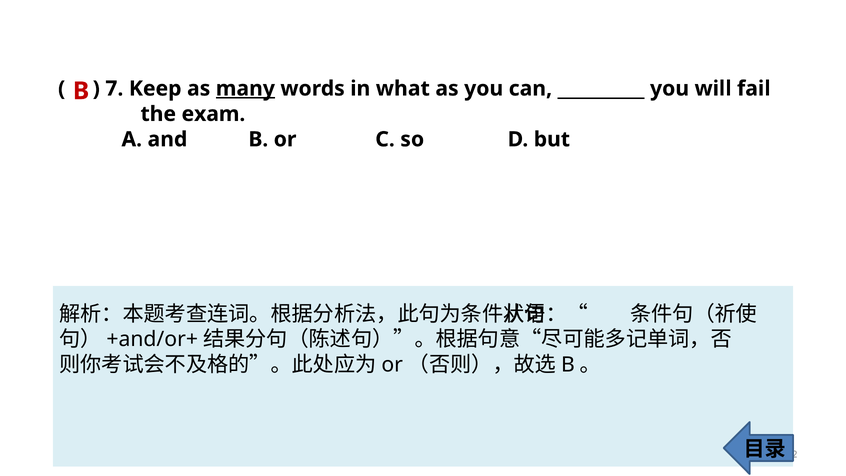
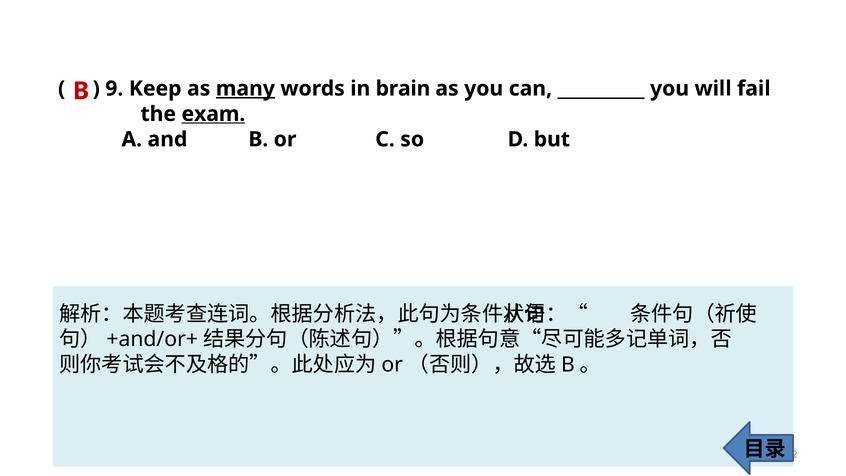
7: 7 -> 9 (114, 89)
what: what -> brain (403, 89)
exam underline: none -> present (213, 114)
